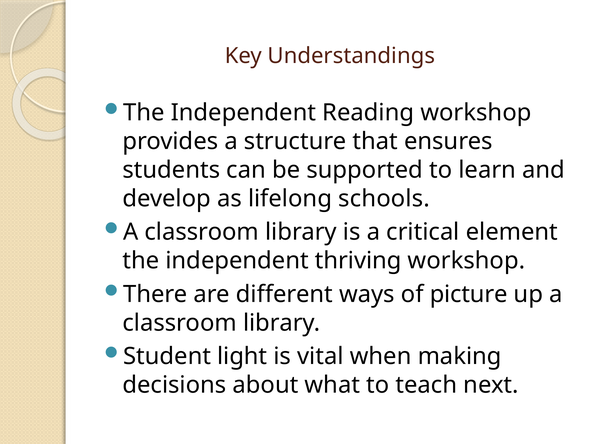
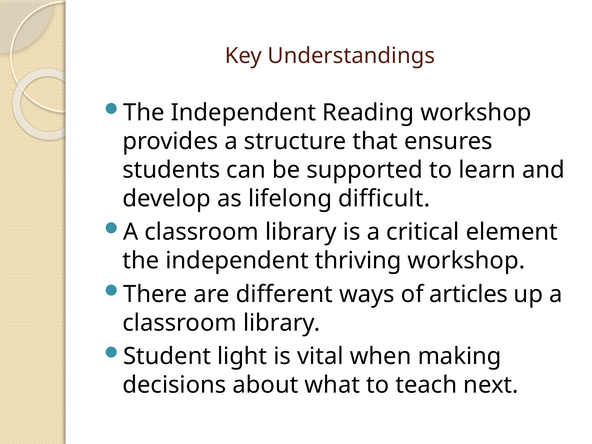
schools: schools -> difficult (384, 198)
picture: picture -> articles (469, 294)
